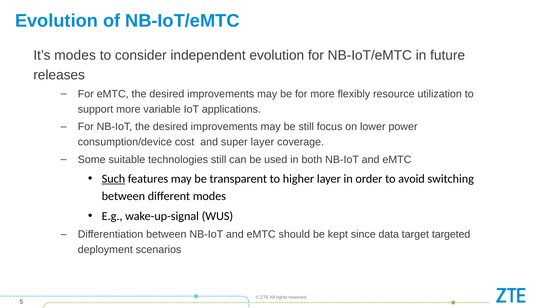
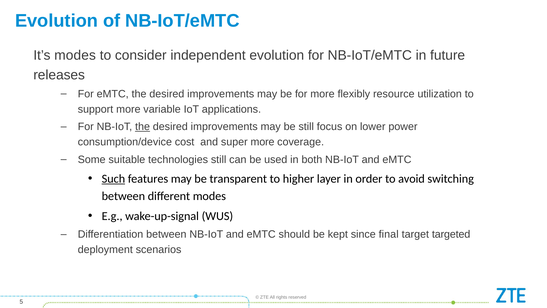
the underline: none -> present (143, 127)
super layer: layer -> more (263, 142)
data: data -> final (389, 234)
